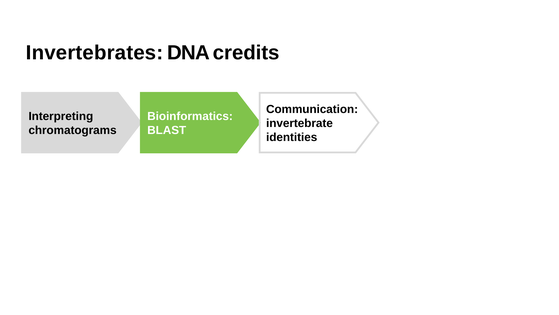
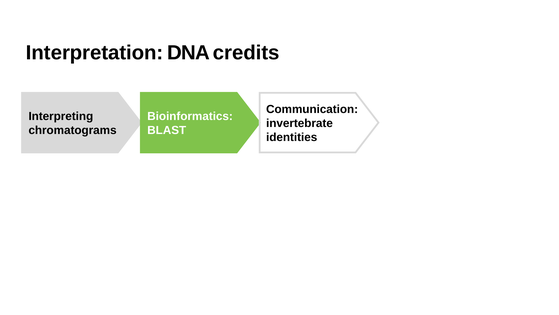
Invertebrates: Invertebrates -> Interpretation (95, 53)
